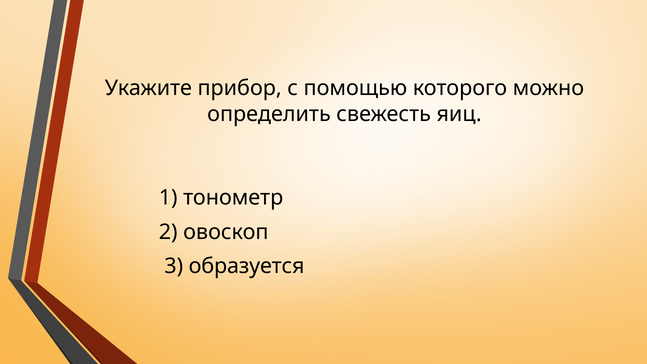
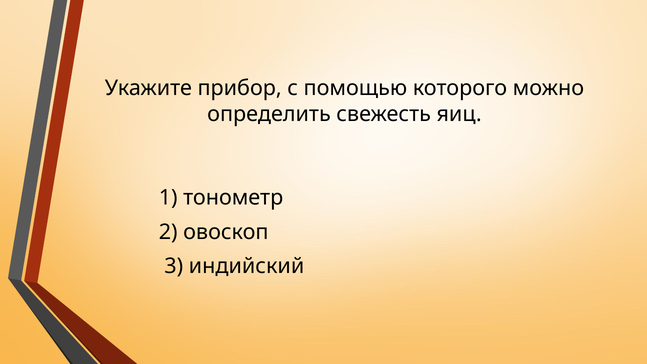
образуется: образуется -> индийский (247, 266)
